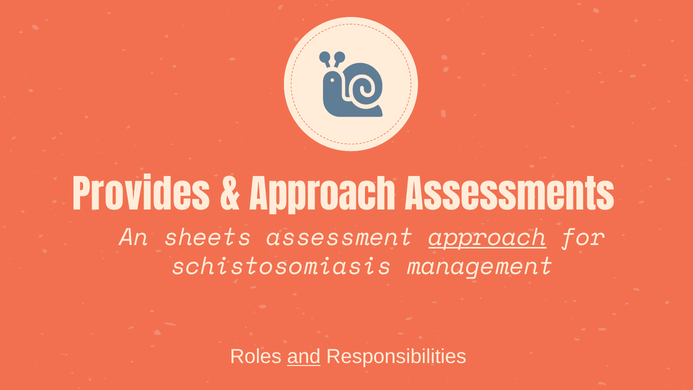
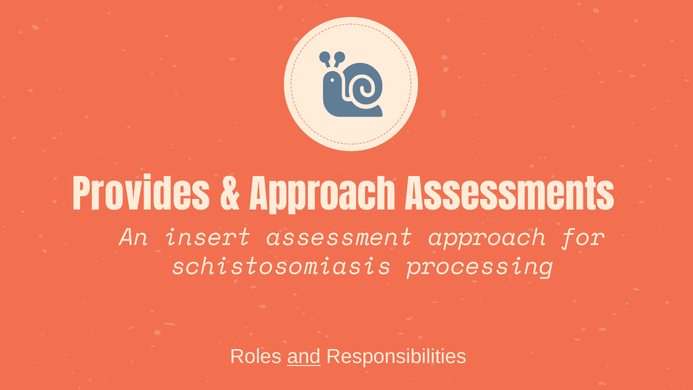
sheets: sheets -> insert (208, 237)
approach underline: present -> none (488, 237)
management: management -> processing (480, 266)
